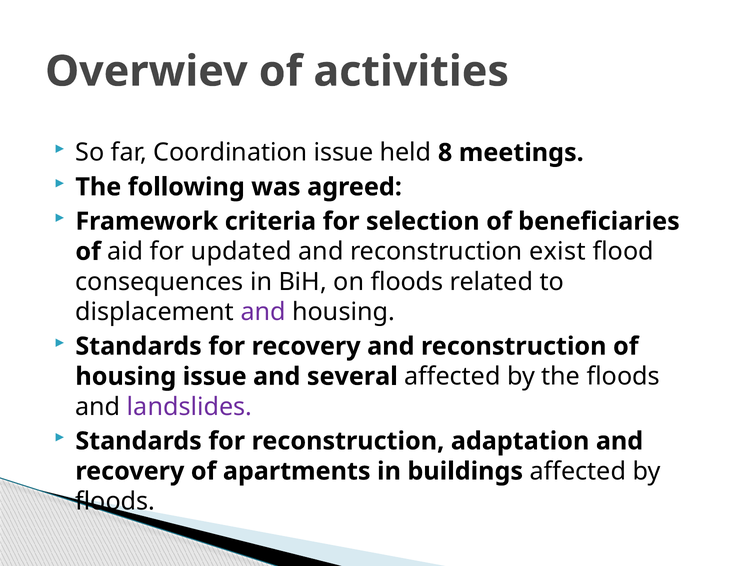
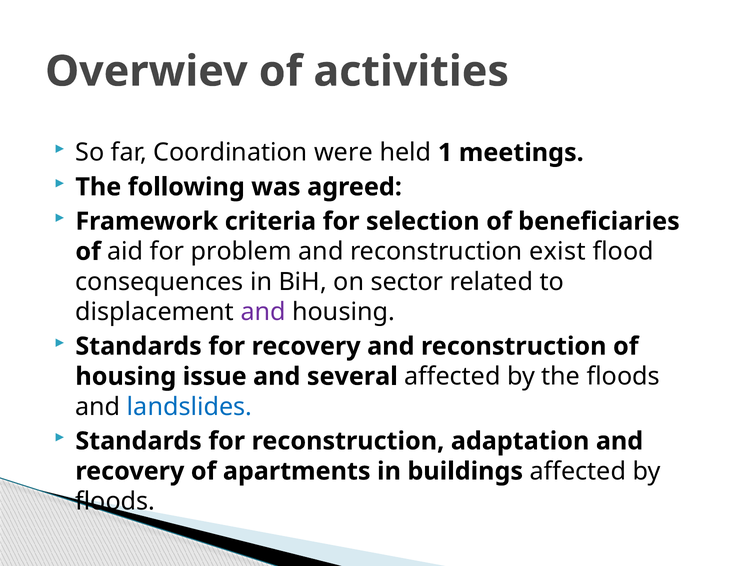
Coordination issue: issue -> were (343, 153)
8: 8 -> 1 (445, 153)
updated: updated -> problem (241, 252)
on floods: floods -> sector (407, 282)
landslides colour: purple -> blue (190, 407)
